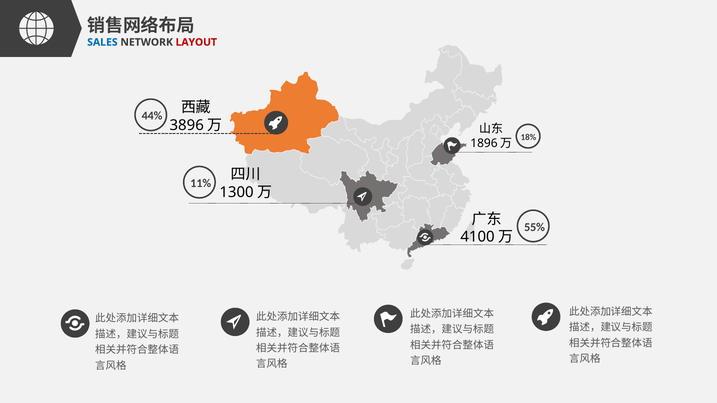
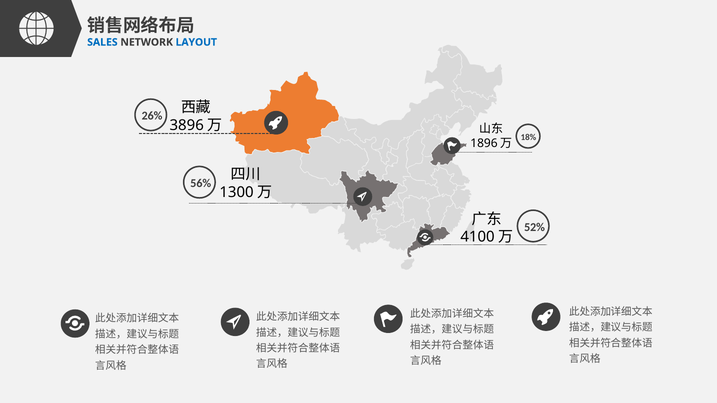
LAYOUT colour: red -> blue (196, 42)
44%: 44% -> 26% (152, 116)
11%: 11% -> 56% (201, 183)
55%: 55% -> 52% (534, 227)
